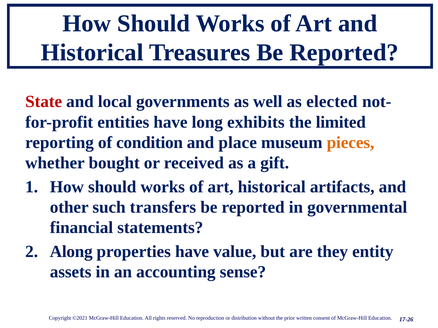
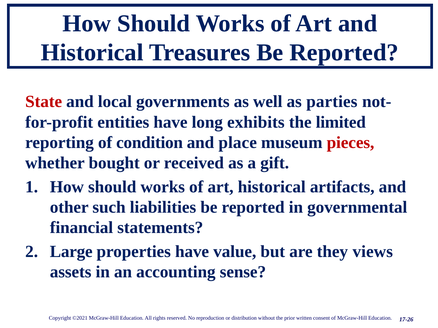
elected: elected -> parties (332, 102)
pieces colour: orange -> red (351, 143)
transfers: transfers -> liabilities (163, 207)
Along: Along -> Large (71, 252)
entity: entity -> views (373, 252)
